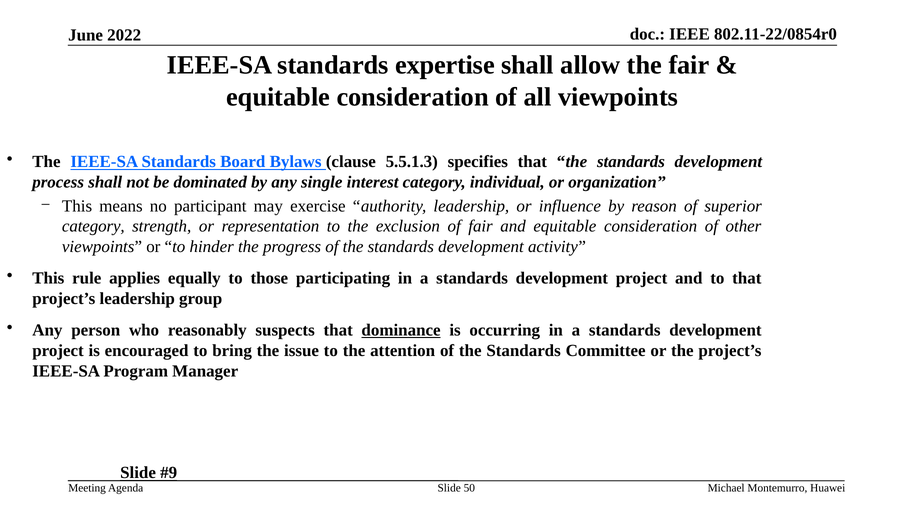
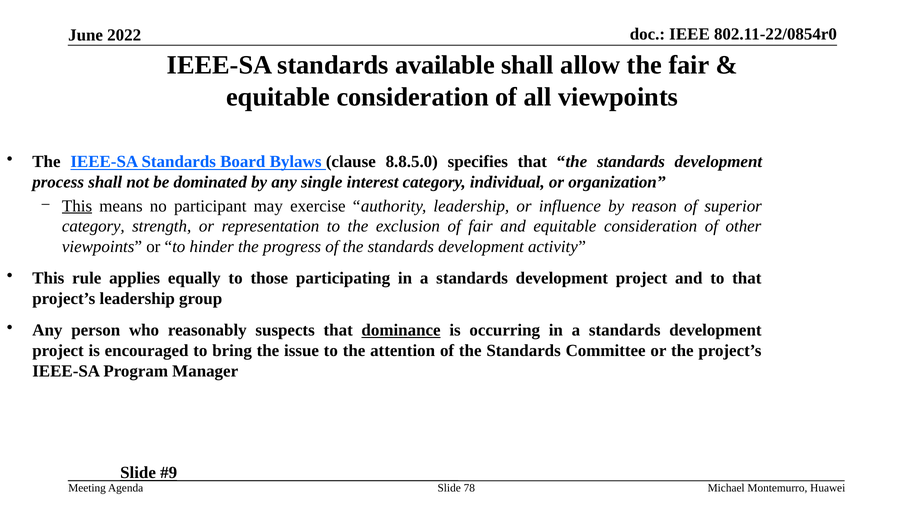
expertise: expertise -> available (445, 65)
5.5.1.3: 5.5.1.3 -> 8.8.5.0 (412, 162)
This underline: none -> present (77, 206)
50: 50 -> 78 (469, 488)
